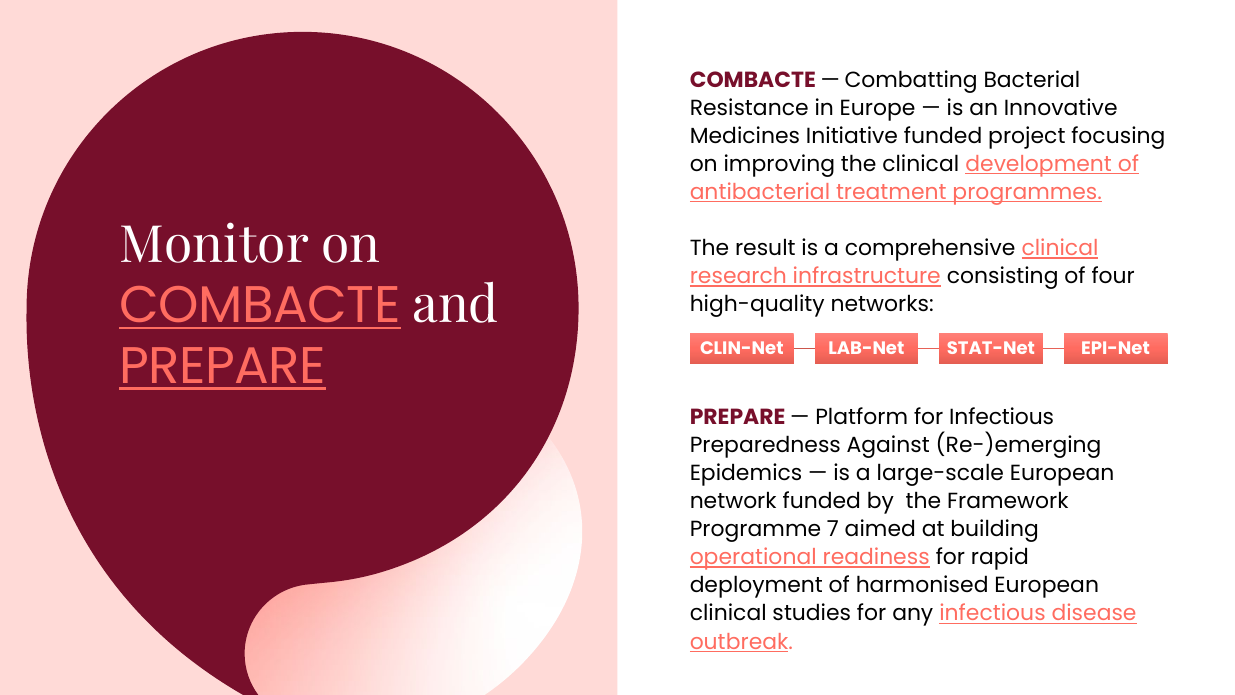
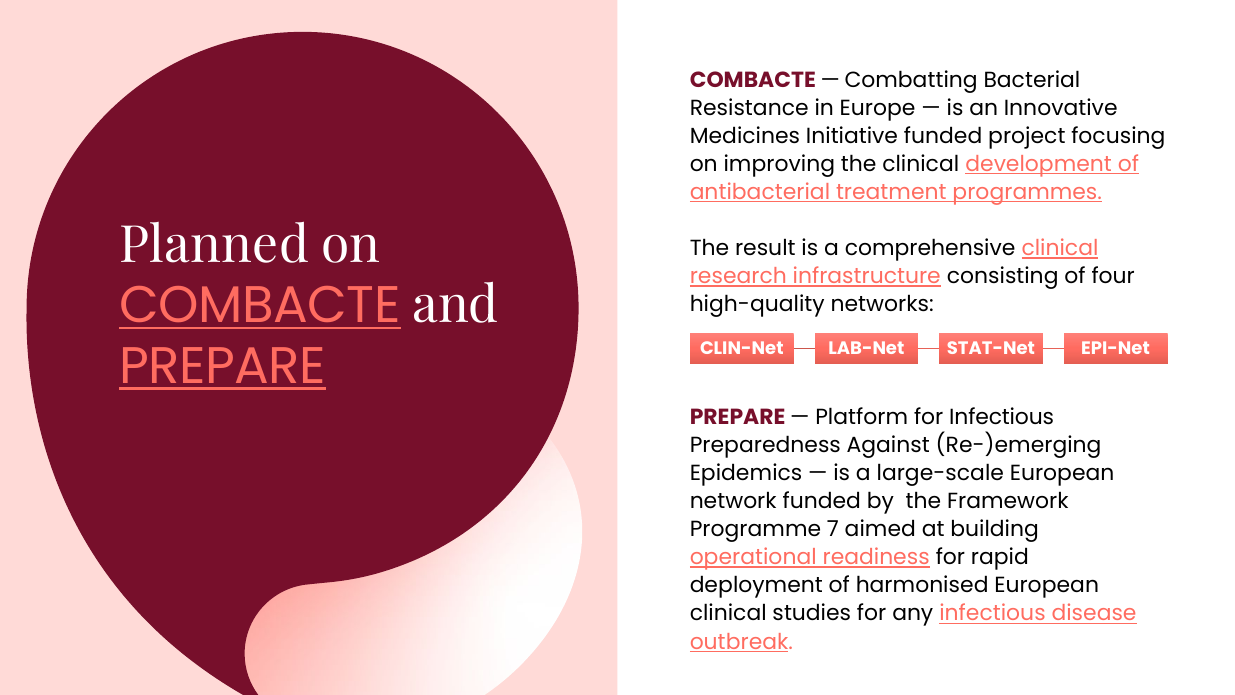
Monitor: Monitor -> Planned (214, 245)
